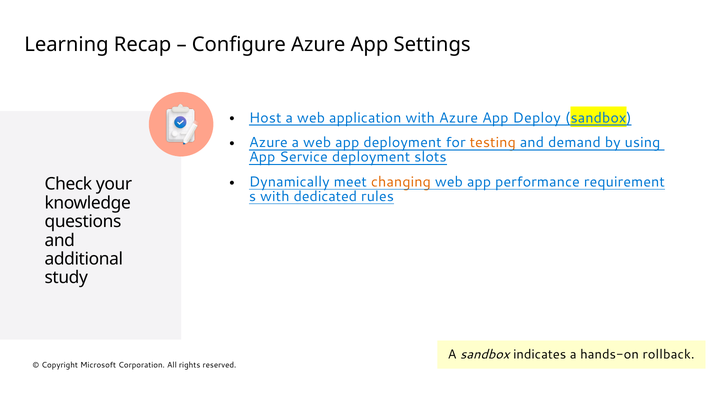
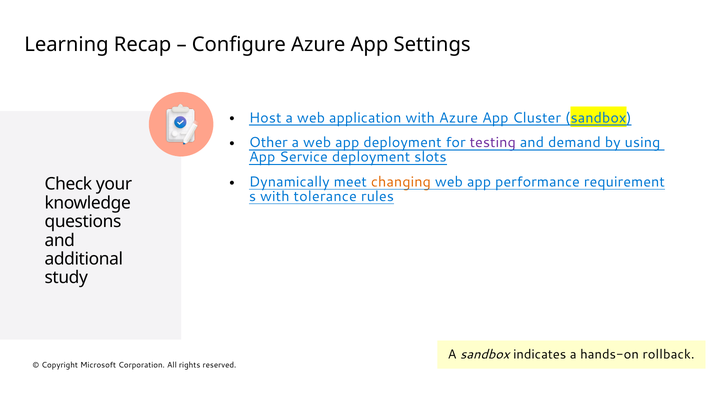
Deploy: Deploy -> Cluster (537, 118)
Azure: Azure -> Other (268, 143)
testing colour: orange -> purple (493, 143)
dedicated: dedicated -> tolerance (325, 197)
